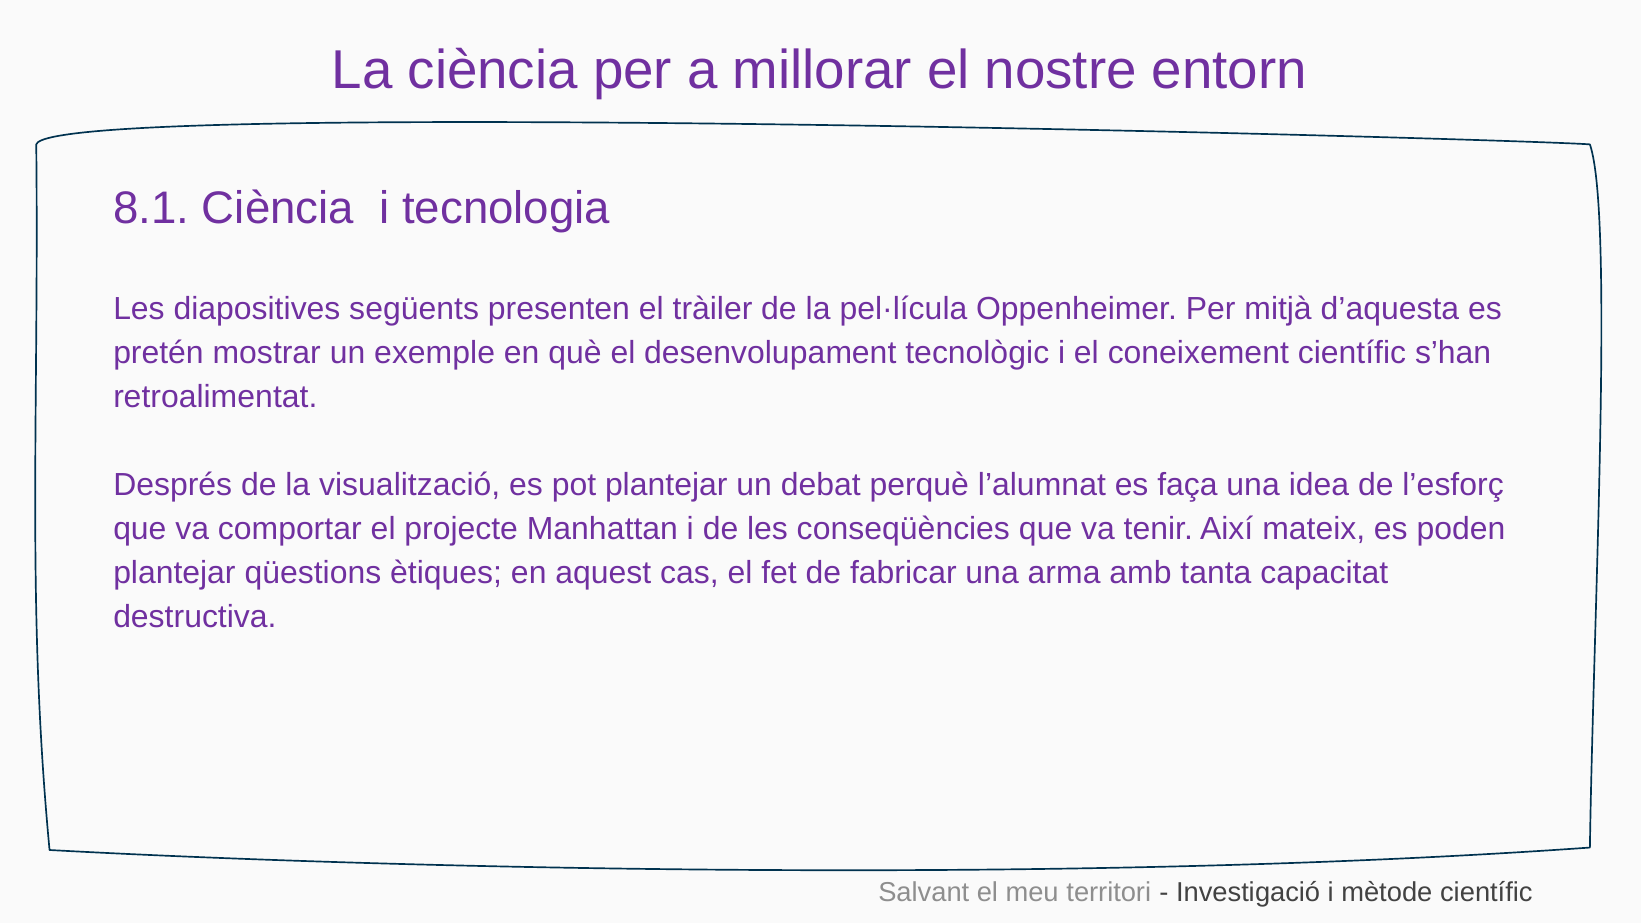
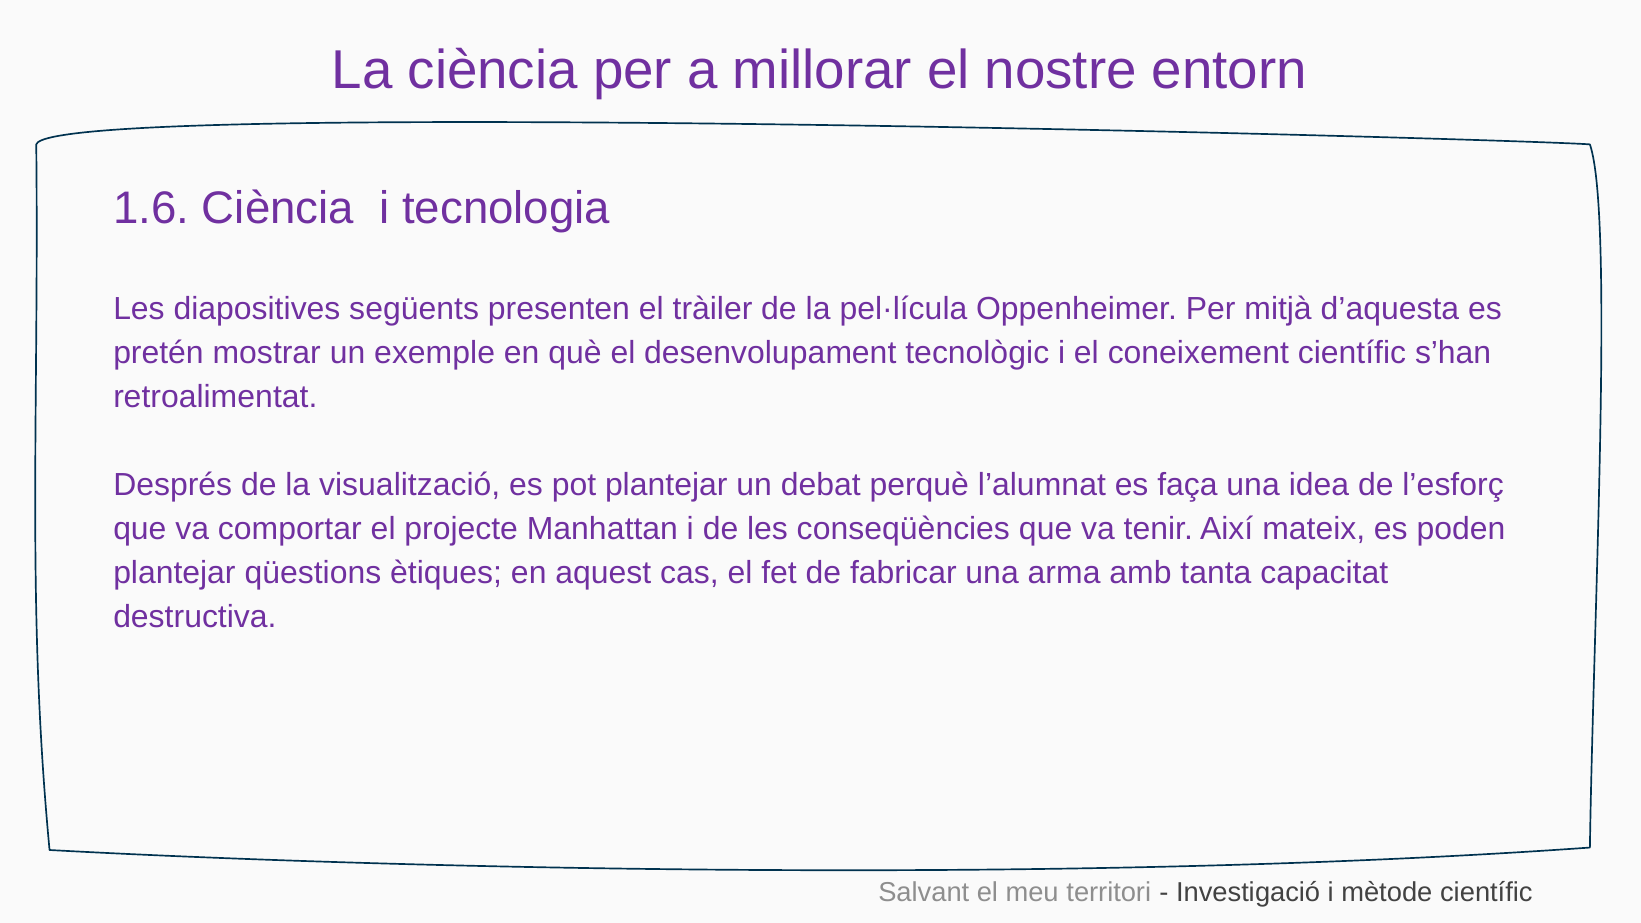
8.1: 8.1 -> 1.6 (151, 208)
